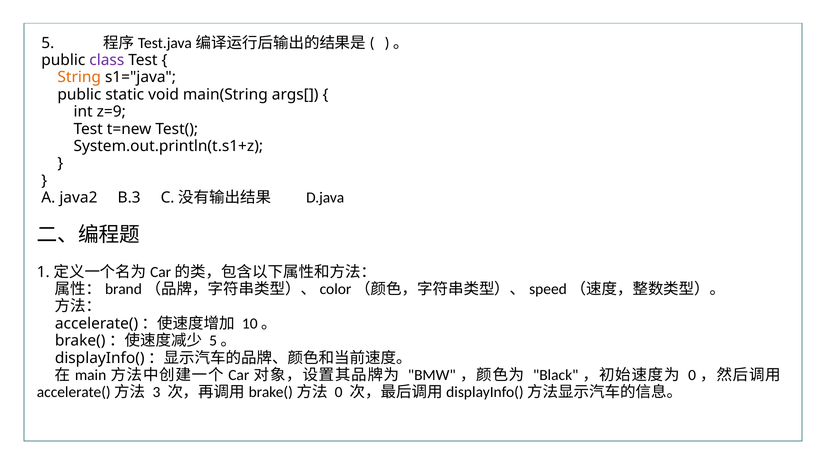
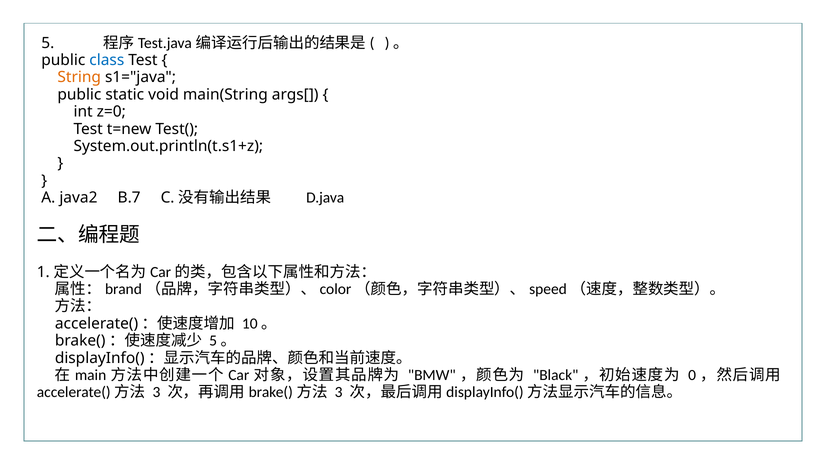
class colour: purple -> blue (107, 60)
z=9: z=9 -> z=0 (111, 112)
B.3: B.3 -> B.7 (129, 198)
0: 0 -> 3 (339, 393)
